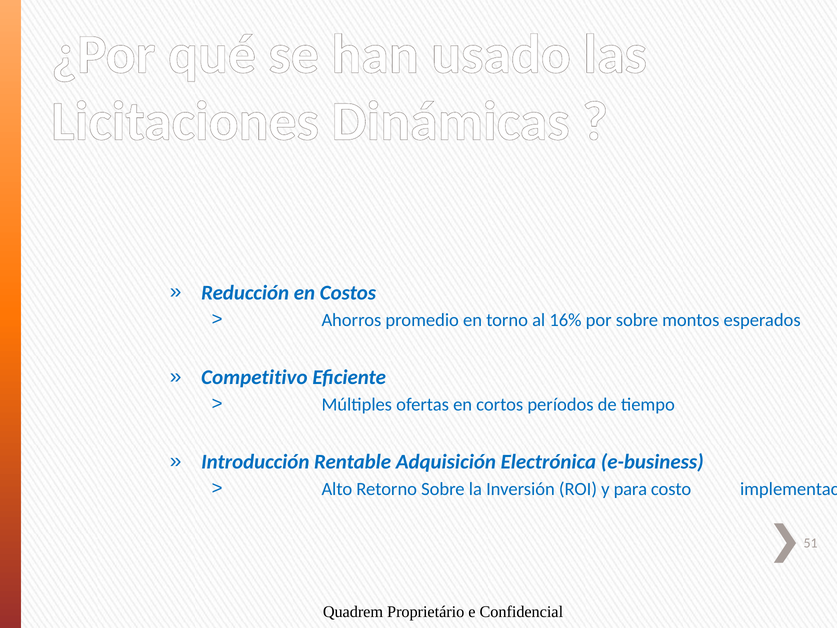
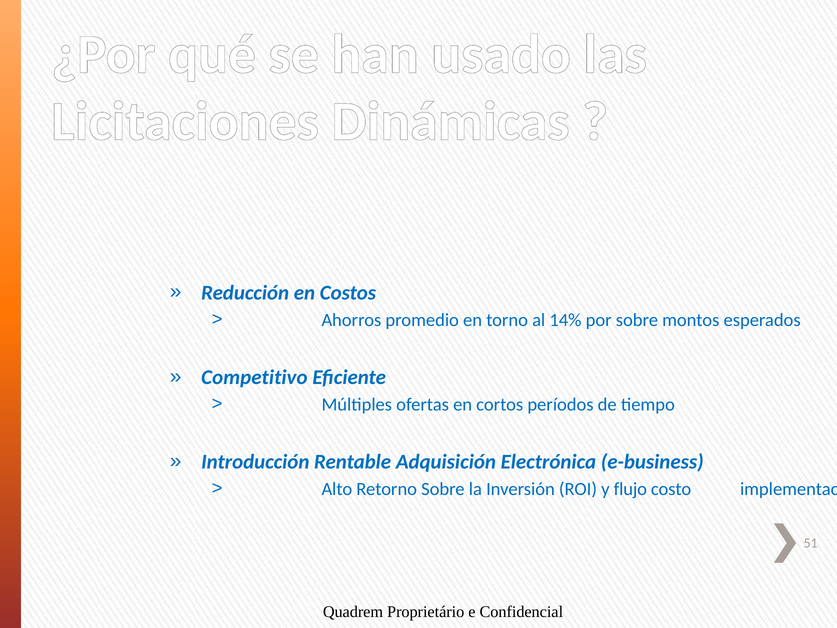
16%: 16% -> 14% (565, 320)
para: para -> flujo (630, 489)
